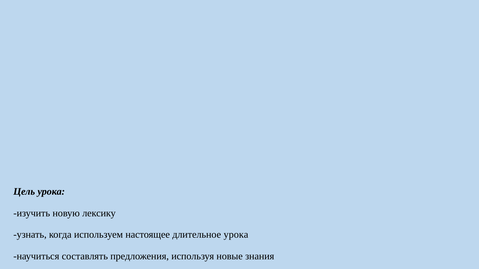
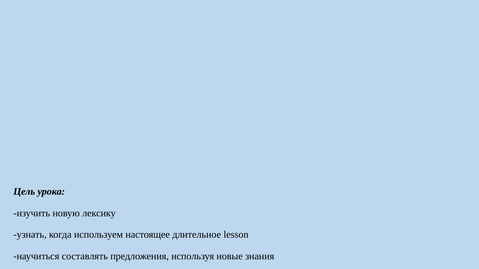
длительное урока: урока -> lesson (236, 235)
